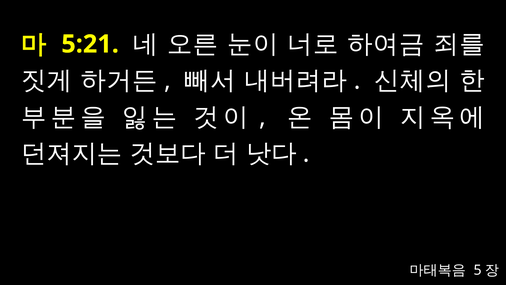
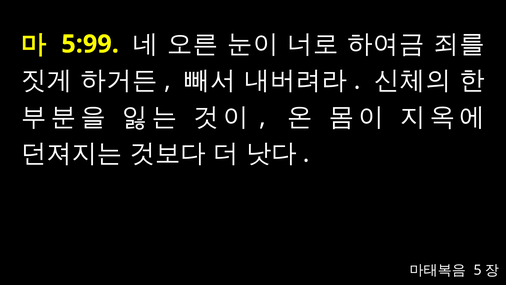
5:21: 5:21 -> 5:99 (90, 44)
